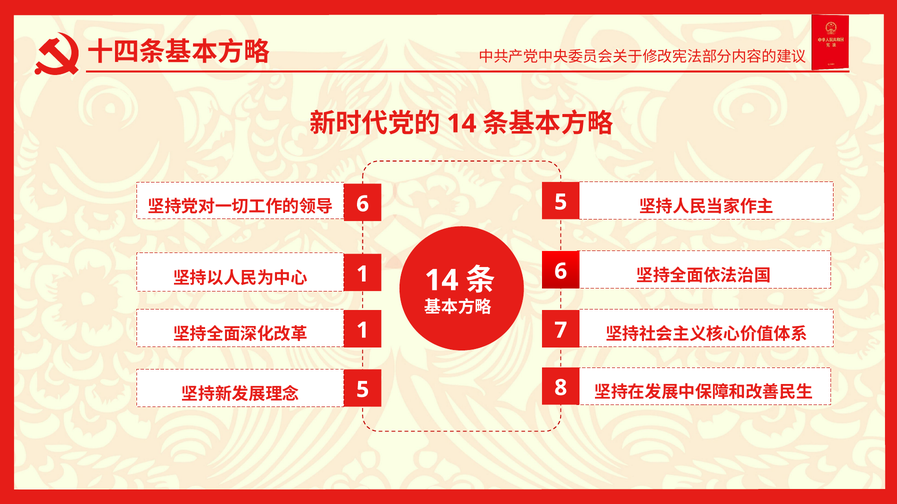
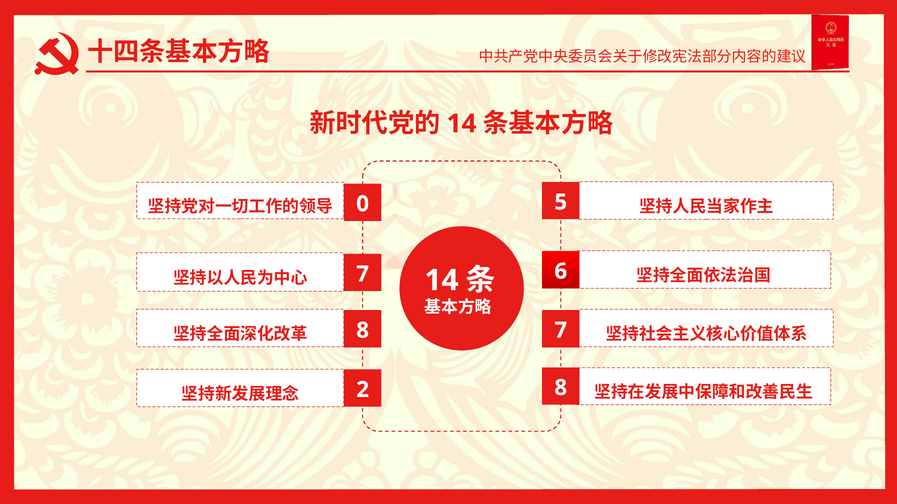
6: 6 -> 0 (363, 204)
1: 1 -> 7 (363, 274)
1: 1 -> 8 (363, 331)
5: 5 -> 2 (363, 390)
